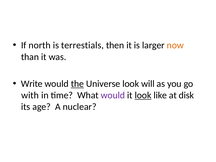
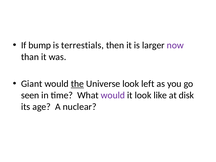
north: north -> bump (40, 45)
now colour: orange -> purple (175, 45)
Write: Write -> Giant (32, 84)
will: will -> left (148, 84)
with: with -> seen (30, 95)
look underline: present -> none (143, 95)
